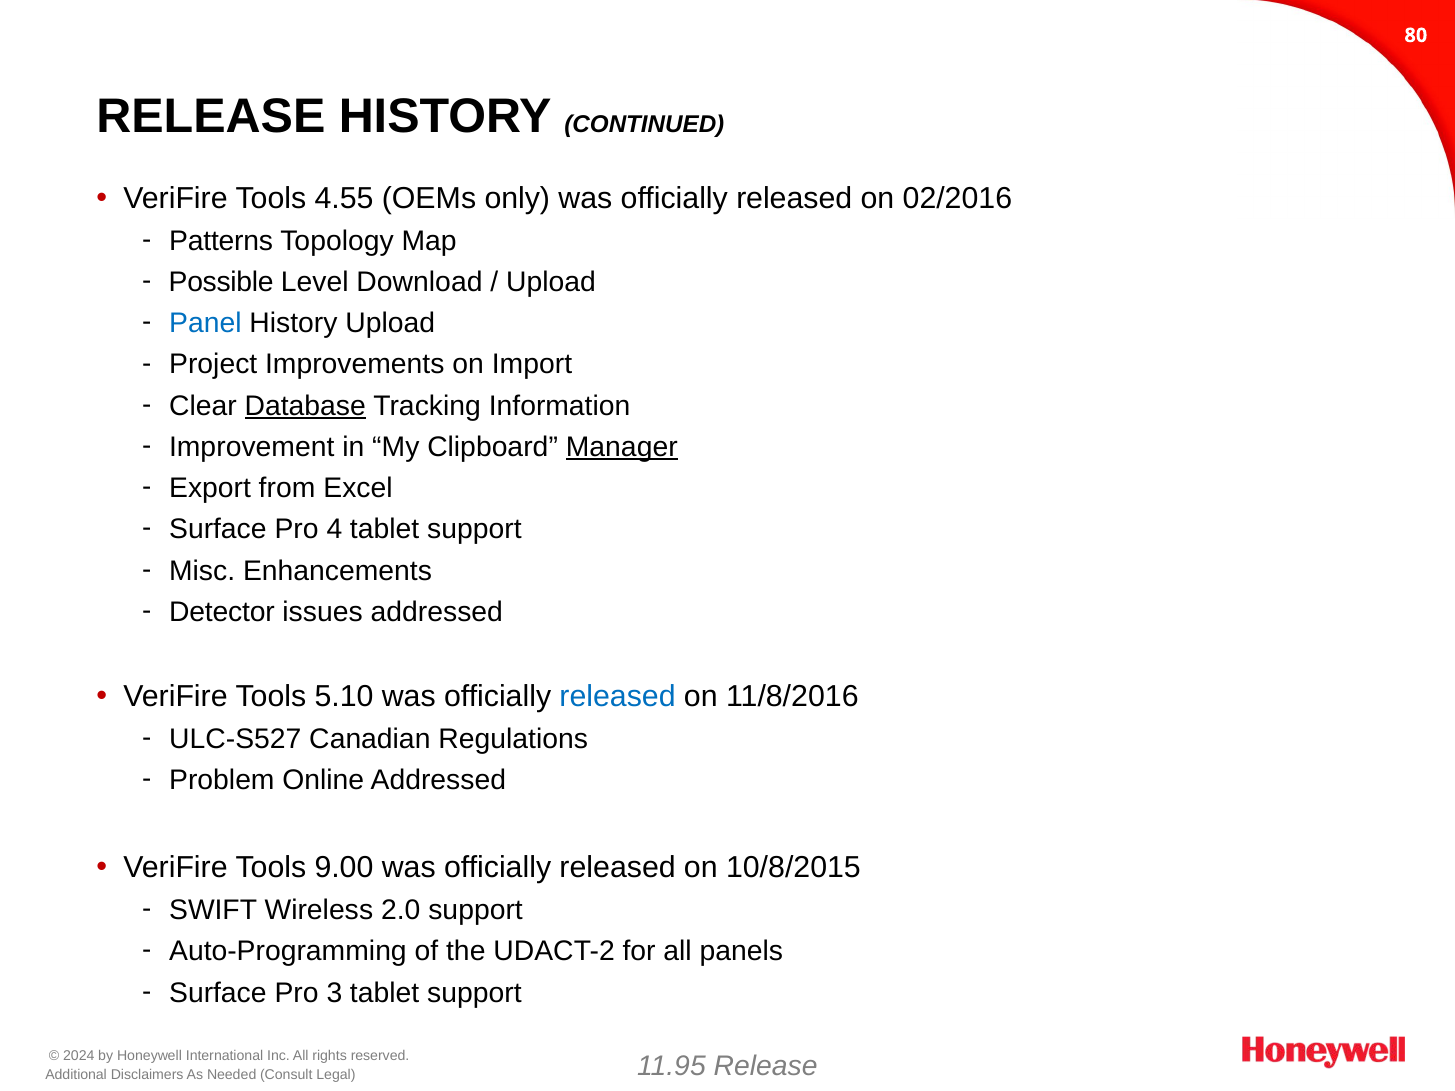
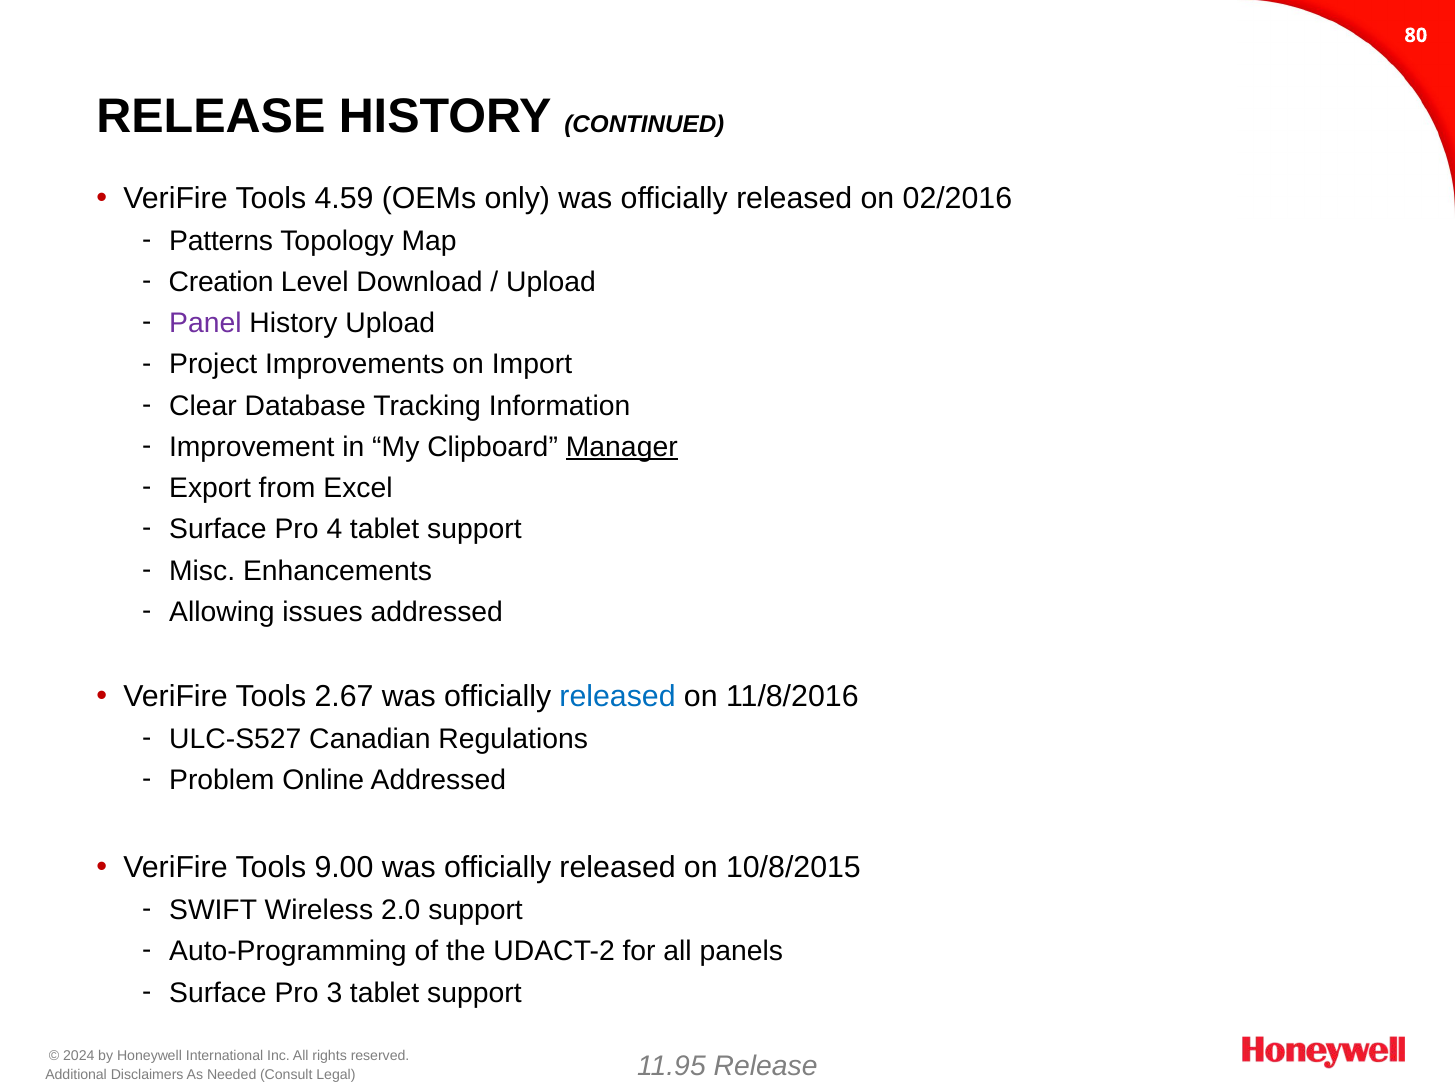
4.55: 4.55 -> 4.59 (344, 199)
Possible: Possible -> Creation (221, 282)
Panel colour: blue -> purple (205, 323)
Database underline: present -> none (305, 406)
Detector: Detector -> Allowing (222, 612)
5.10: 5.10 -> 2.67 (344, 697)
